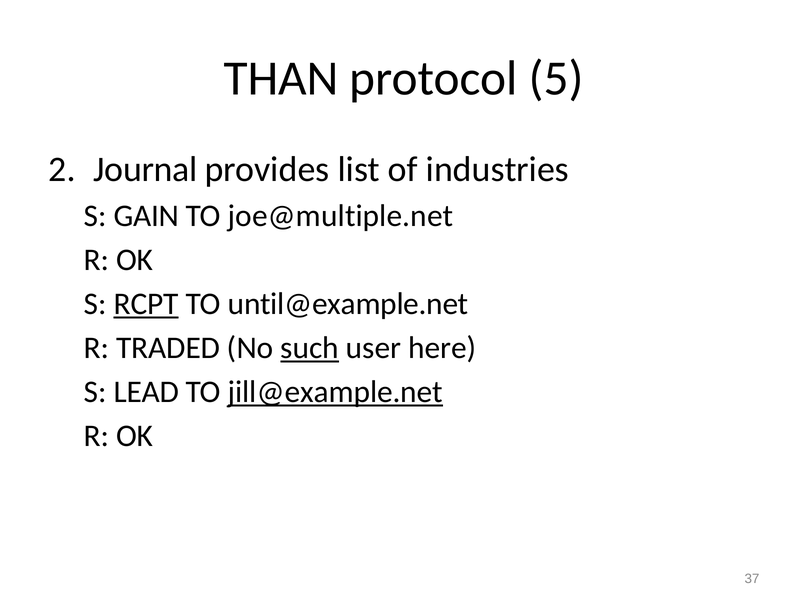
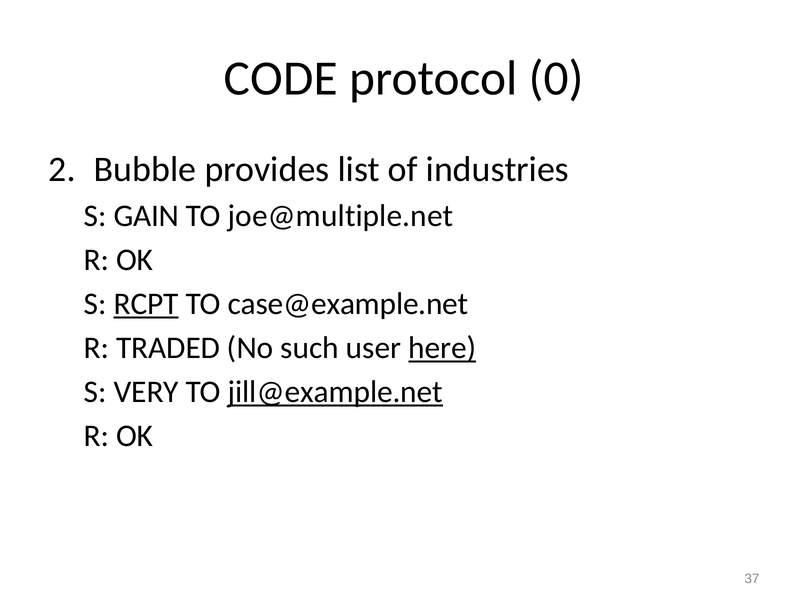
THAN: THAN -> CODE (281, 78)
5: 5 -> 0 (556, 78)
Journal: Journal -> Bubble (145, 170)
until@example.net: until@example.net -> case@example.net (348, 304)
such underline: present -> none (310, 348)
here underline: none -> present (442, 348)
LEAD: LEAD -> VERY (146, 392)
